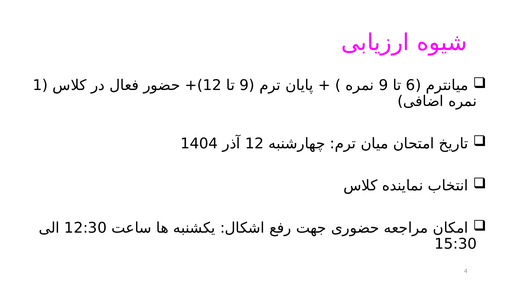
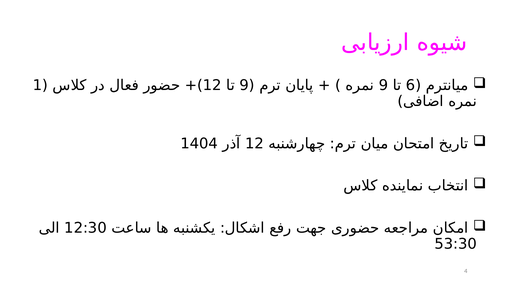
15:30: 15:30 -> 53:30 (456, 244)
